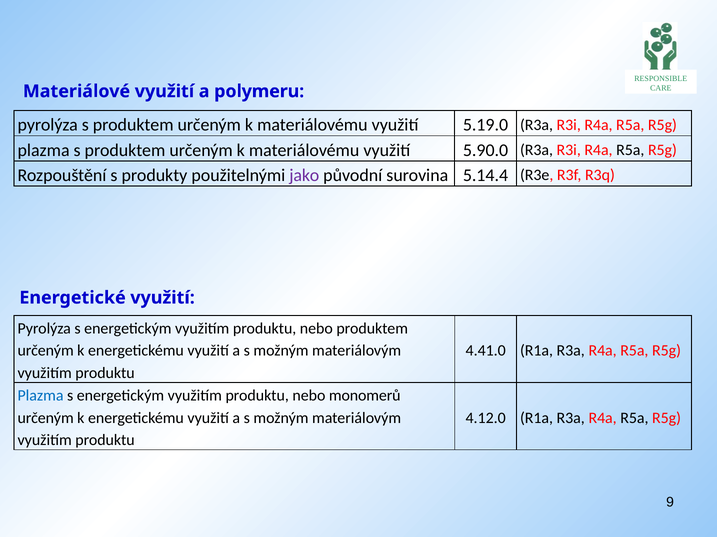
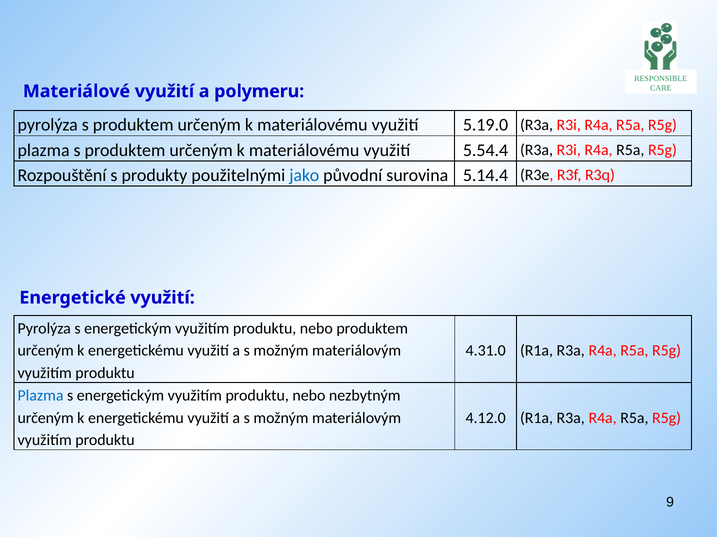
5.90.0: 5.90.0 -> 5.54.4 (486, 150)
jako colour: purple -> blue (304, 176)
4.41.0: 4.41.0 -> 4.31.0 (486, 351)
monomerů: monomerů -> nezbytným (365, 396)
